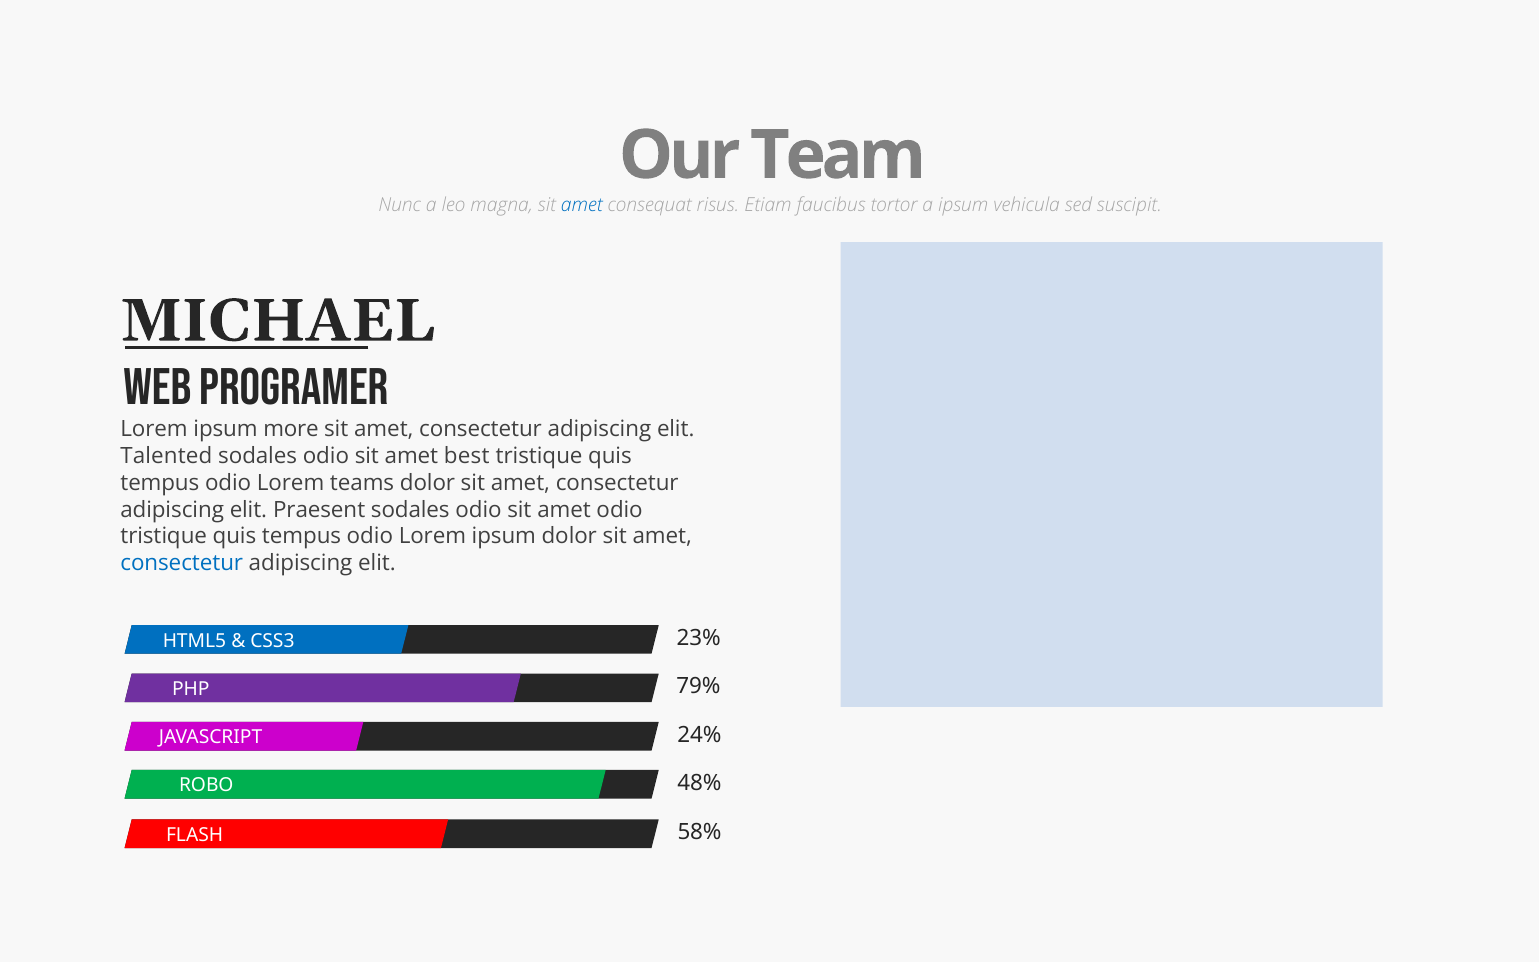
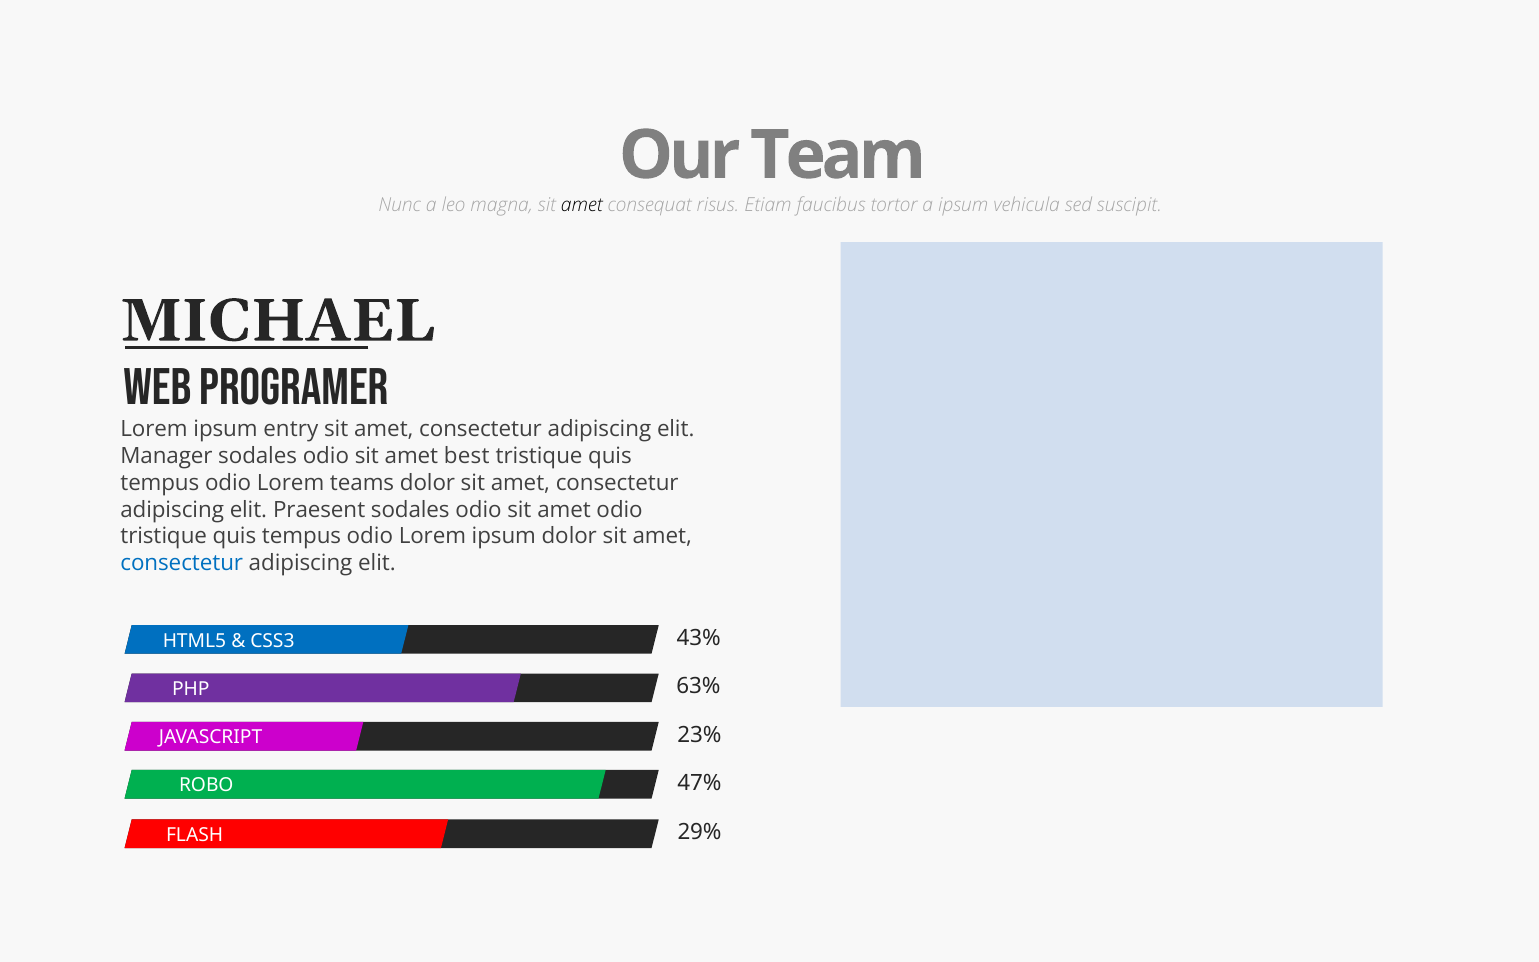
amet colour: blue -> black (582, 205)
more: more -> entry (291, 429)
Talented: Talented -> Manager (166, 456)
23%: 23% -> 43% (699, 638)
79%: 79% -> 63% (698, 686)
24%: 24% -> 23% (699, 735)
48%: 48% -> 47% (699, 783)
58%: 58% -> 29% (700, 832)
